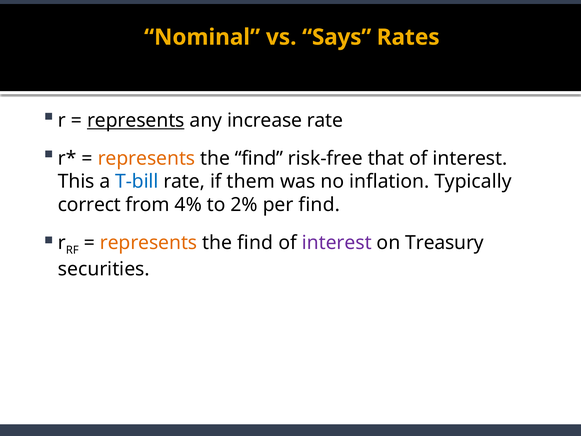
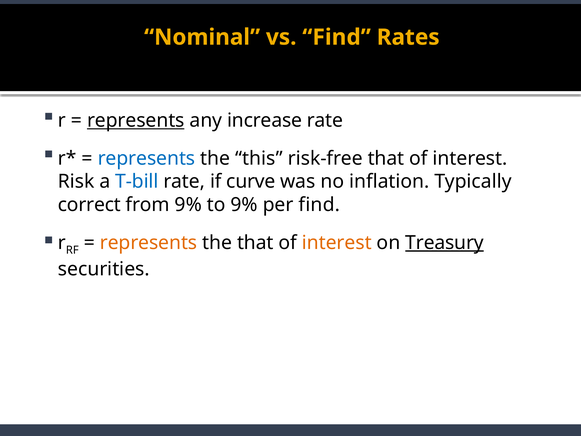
vs Says: Says -> Find (337, 37)
represents colour: orange -> blue (146, 158)
find: find -> this (259, 158)
This: This -> Risk (76, 181)
them: them -> curve (251, 181)
from 4%: 4% -> 9% (188, 205)
to 2%: 2% -> 9% (244, 205)
find: find -> that (255, 242)
interest colour: purple -> orange (337, 242)
Treasury underline: none -> present (445, 242)
